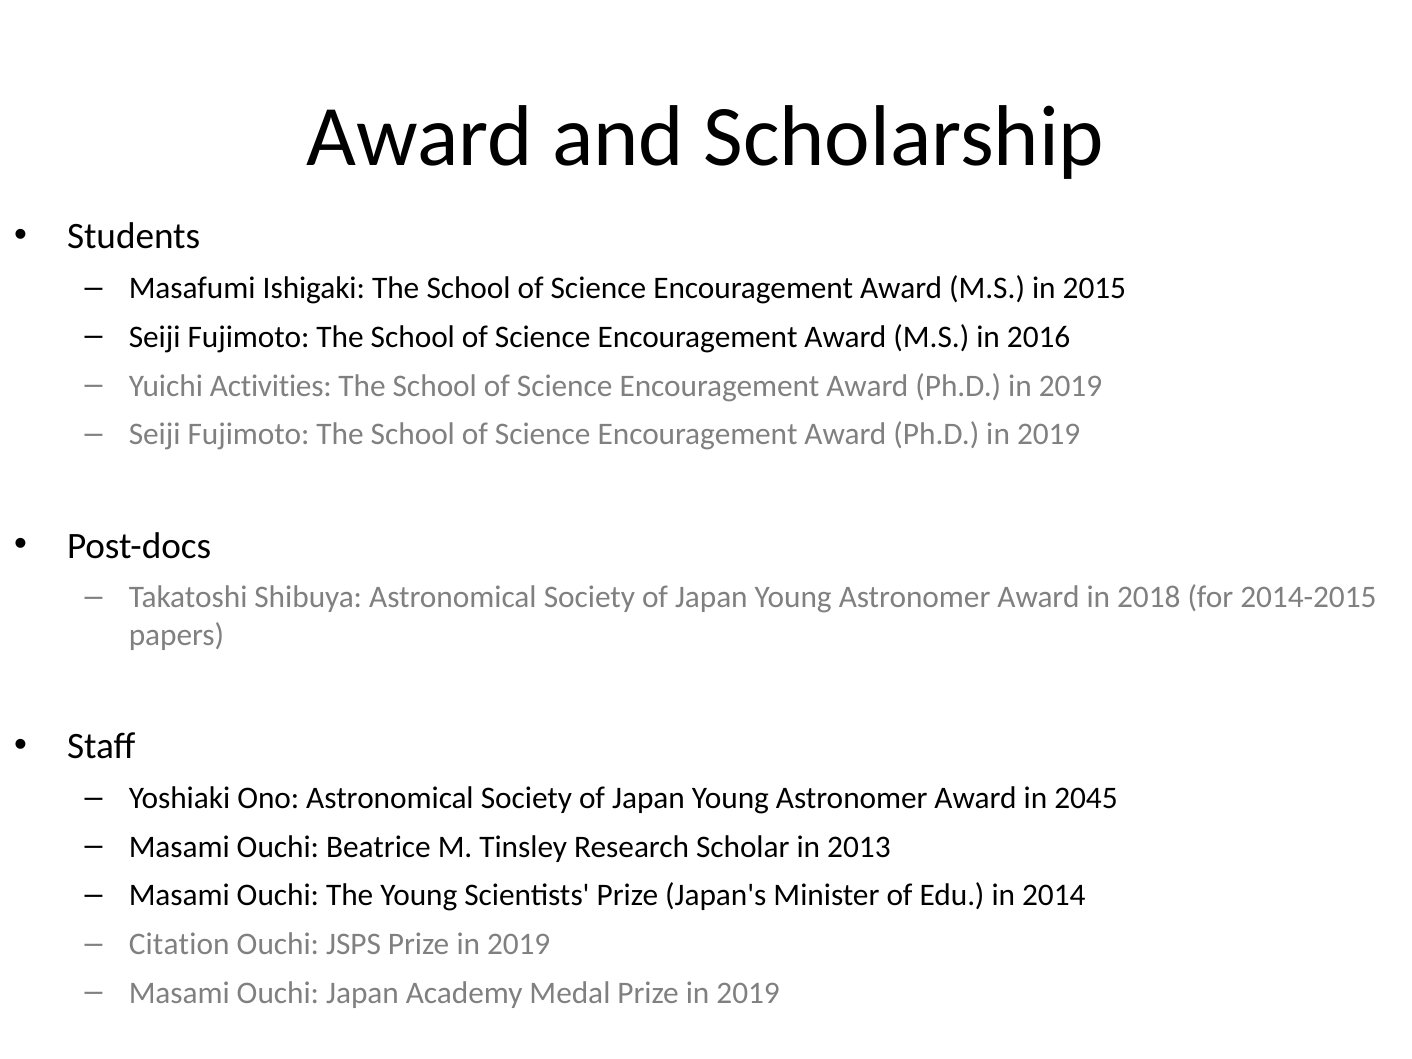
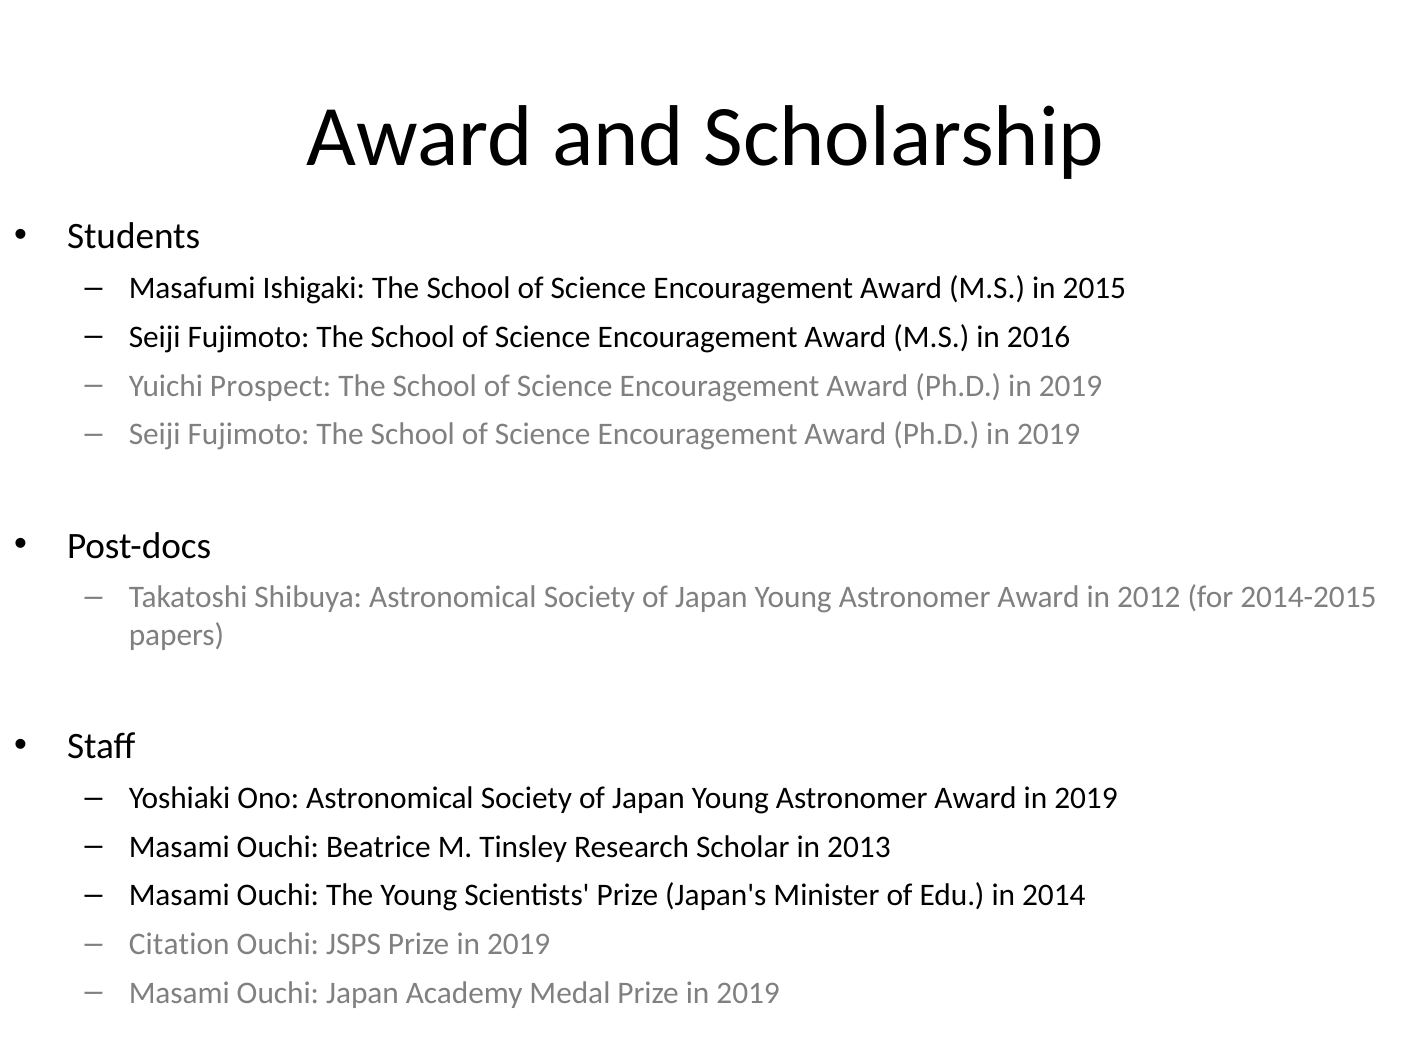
Activities: Activities -> Prospect (271, 386)
2018: 2018 -> 2012 (1149, 598)
Award in 2045: 2045 -> 2019 (1086, 798)
